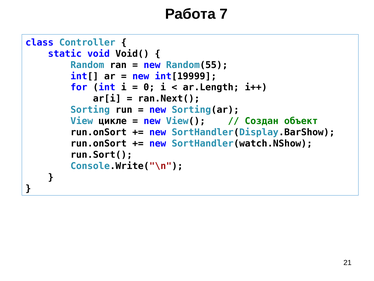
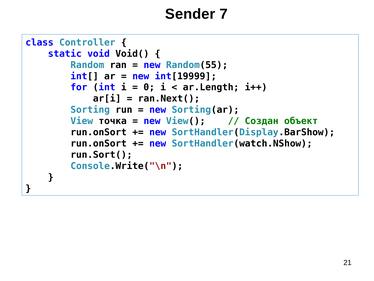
Работа: Работа -> Sender (190, 14)
цикле: цикле -> точка (113, 121)
